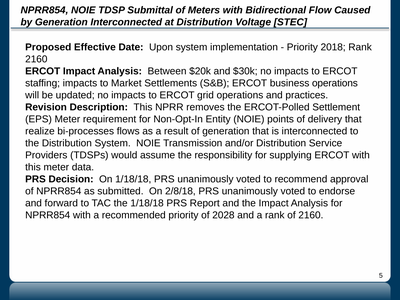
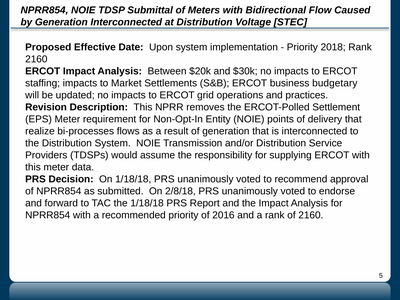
business operations: operations -> budgetary (335, 83)
2028: 2028 -> 2016 (223, 215)
